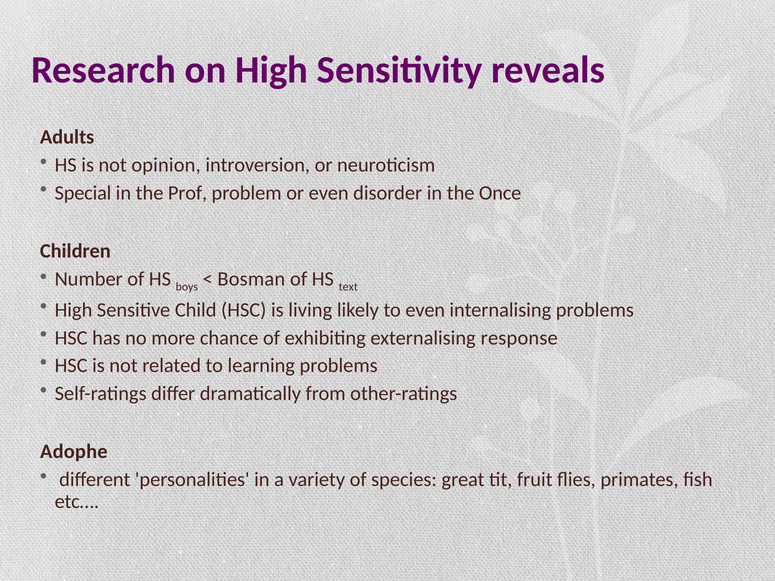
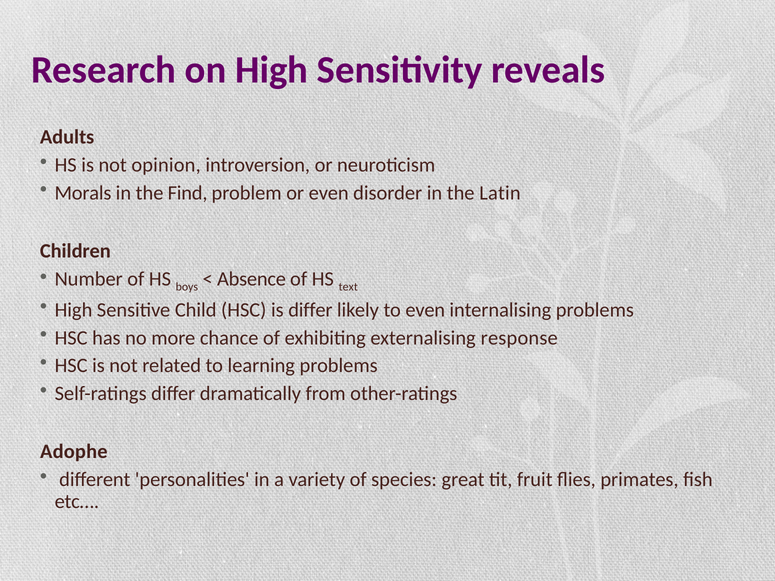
Special: Special -> Morals (83, 193)
Prof: Prof -> Find (188, 193)
Once: Once -> Latin (500, 193)
Bosman: Bosman -> Absence (252, 279)
is living: living -> differ (310, 310)
